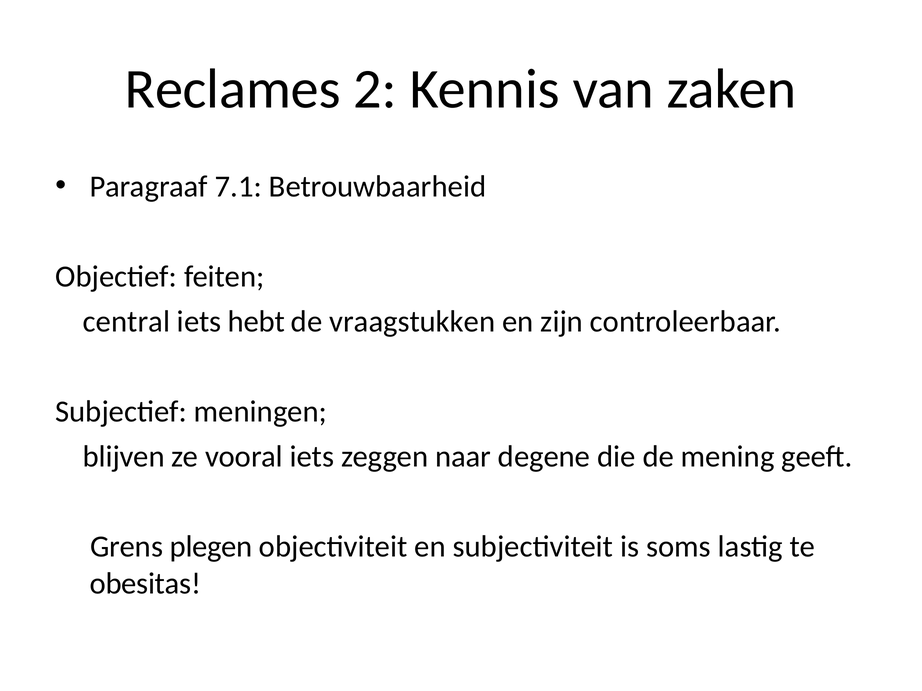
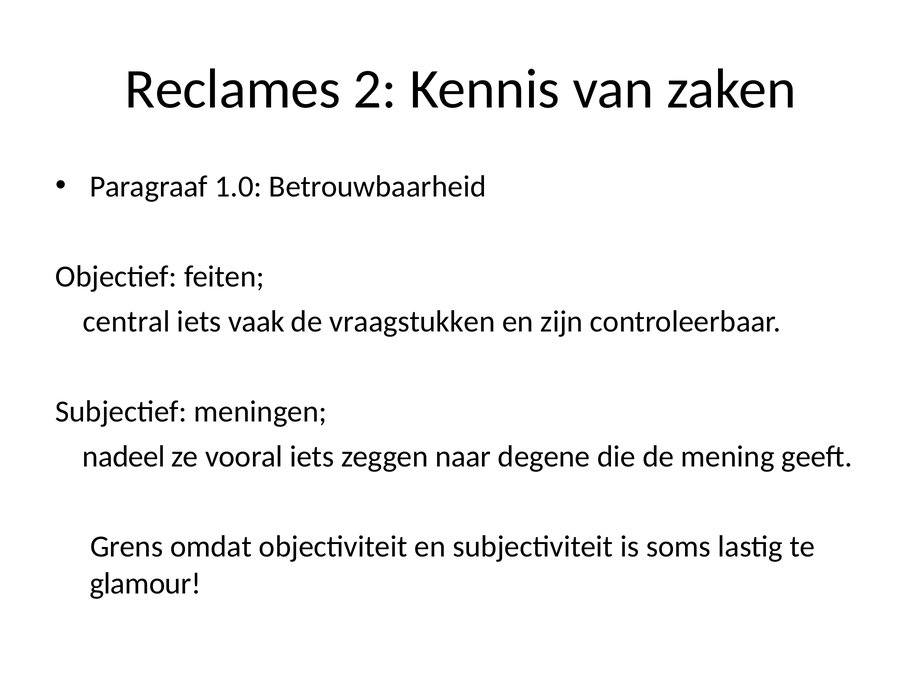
7.1: 7.1 -> 1.0 (238, 187)
hebt: hebt -> vaak (256, 322)
blijven: blijven -> nadeel (124, 457)
plegen: plegen -> omdat (211, 547)
obesitas: obesitas -> glamour (145, 584)
